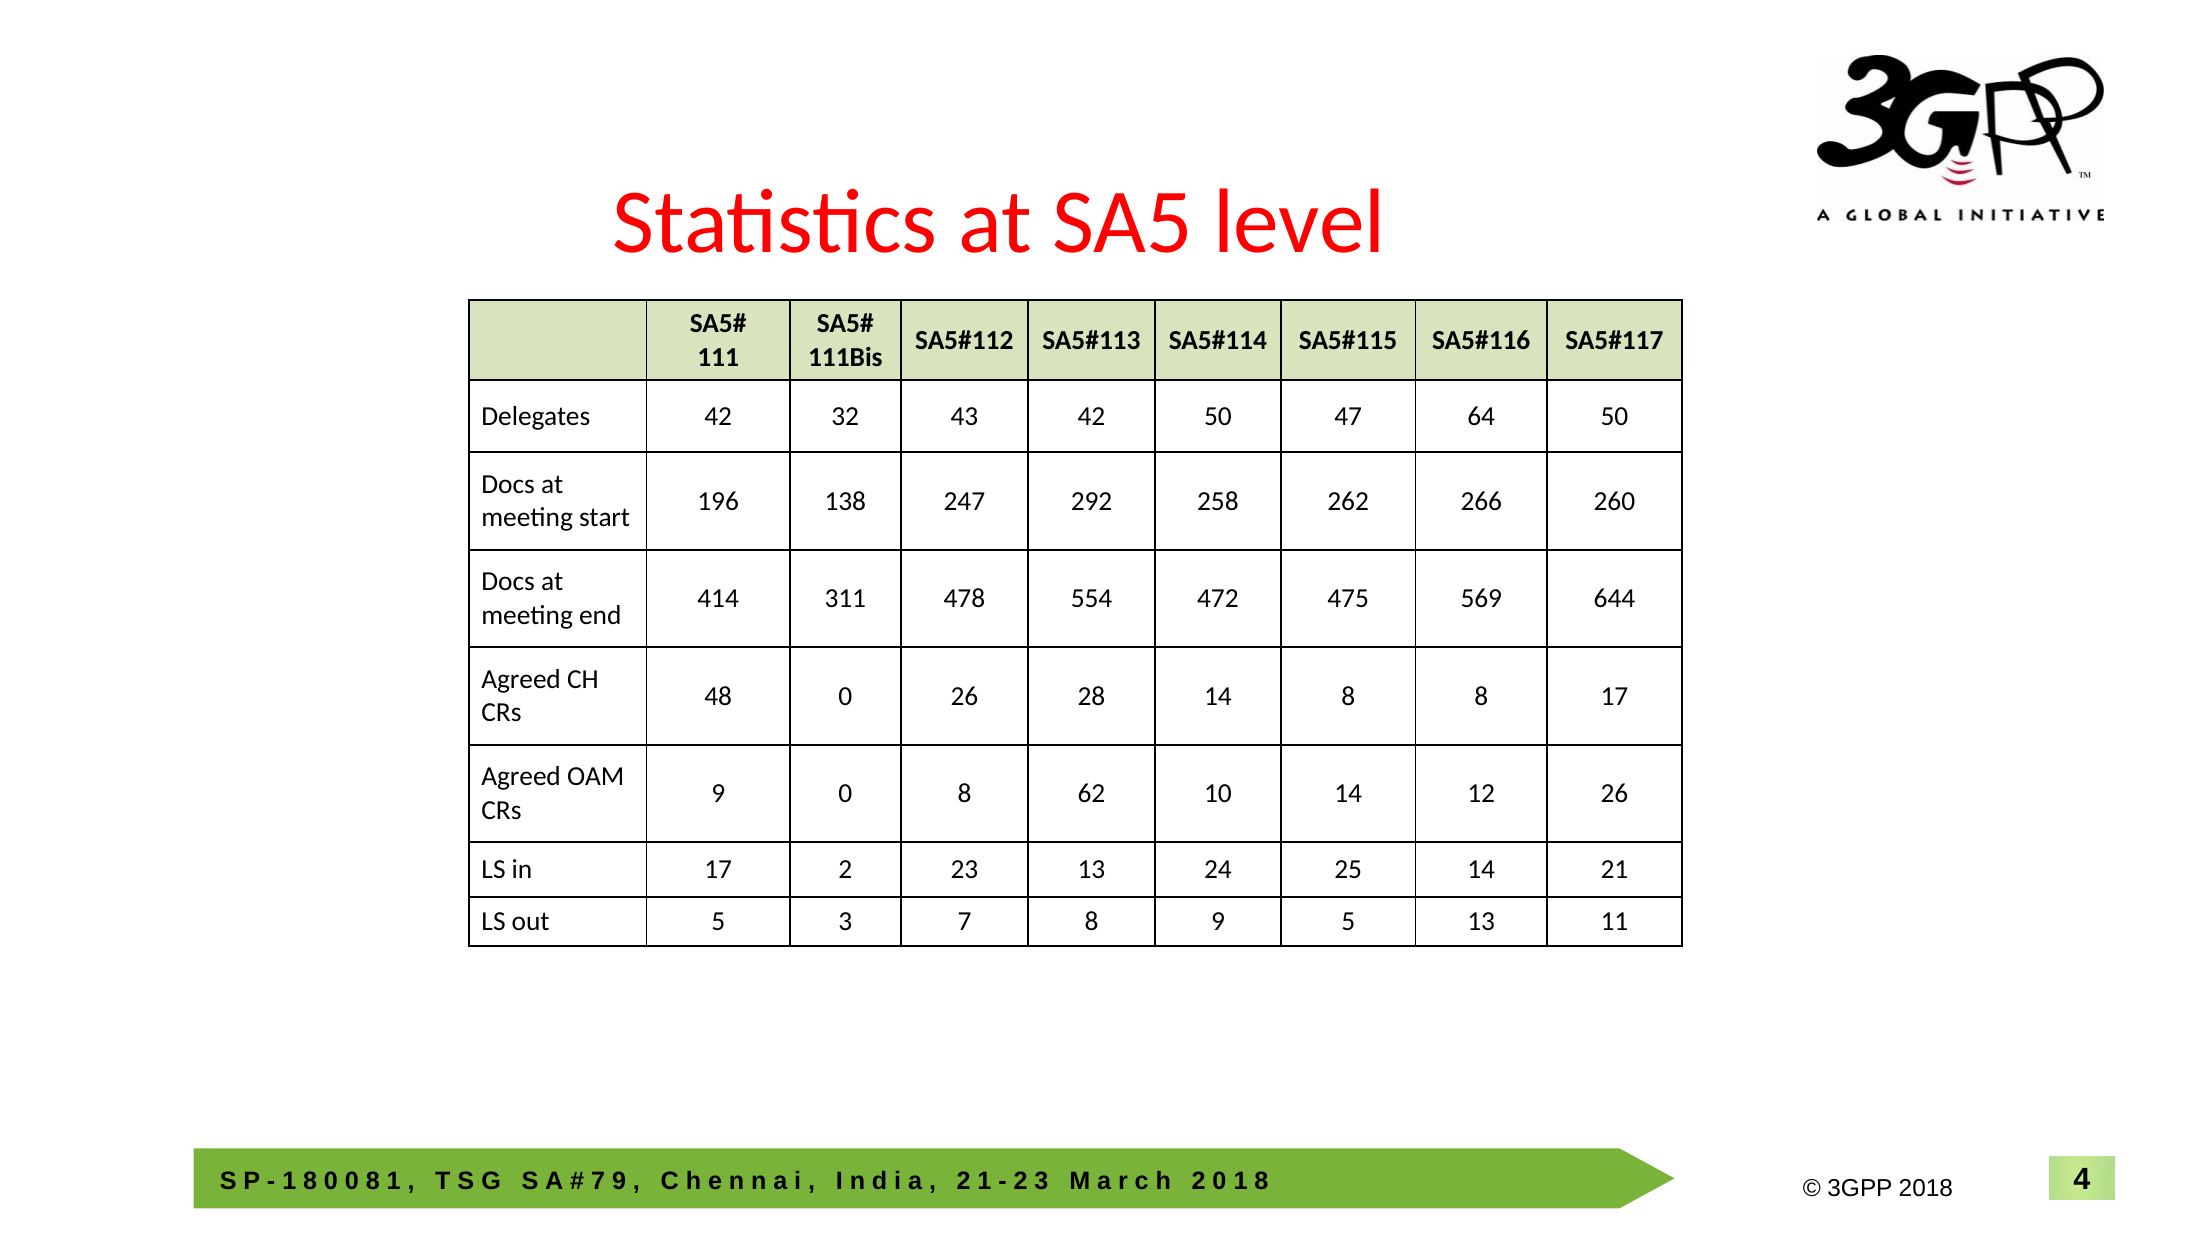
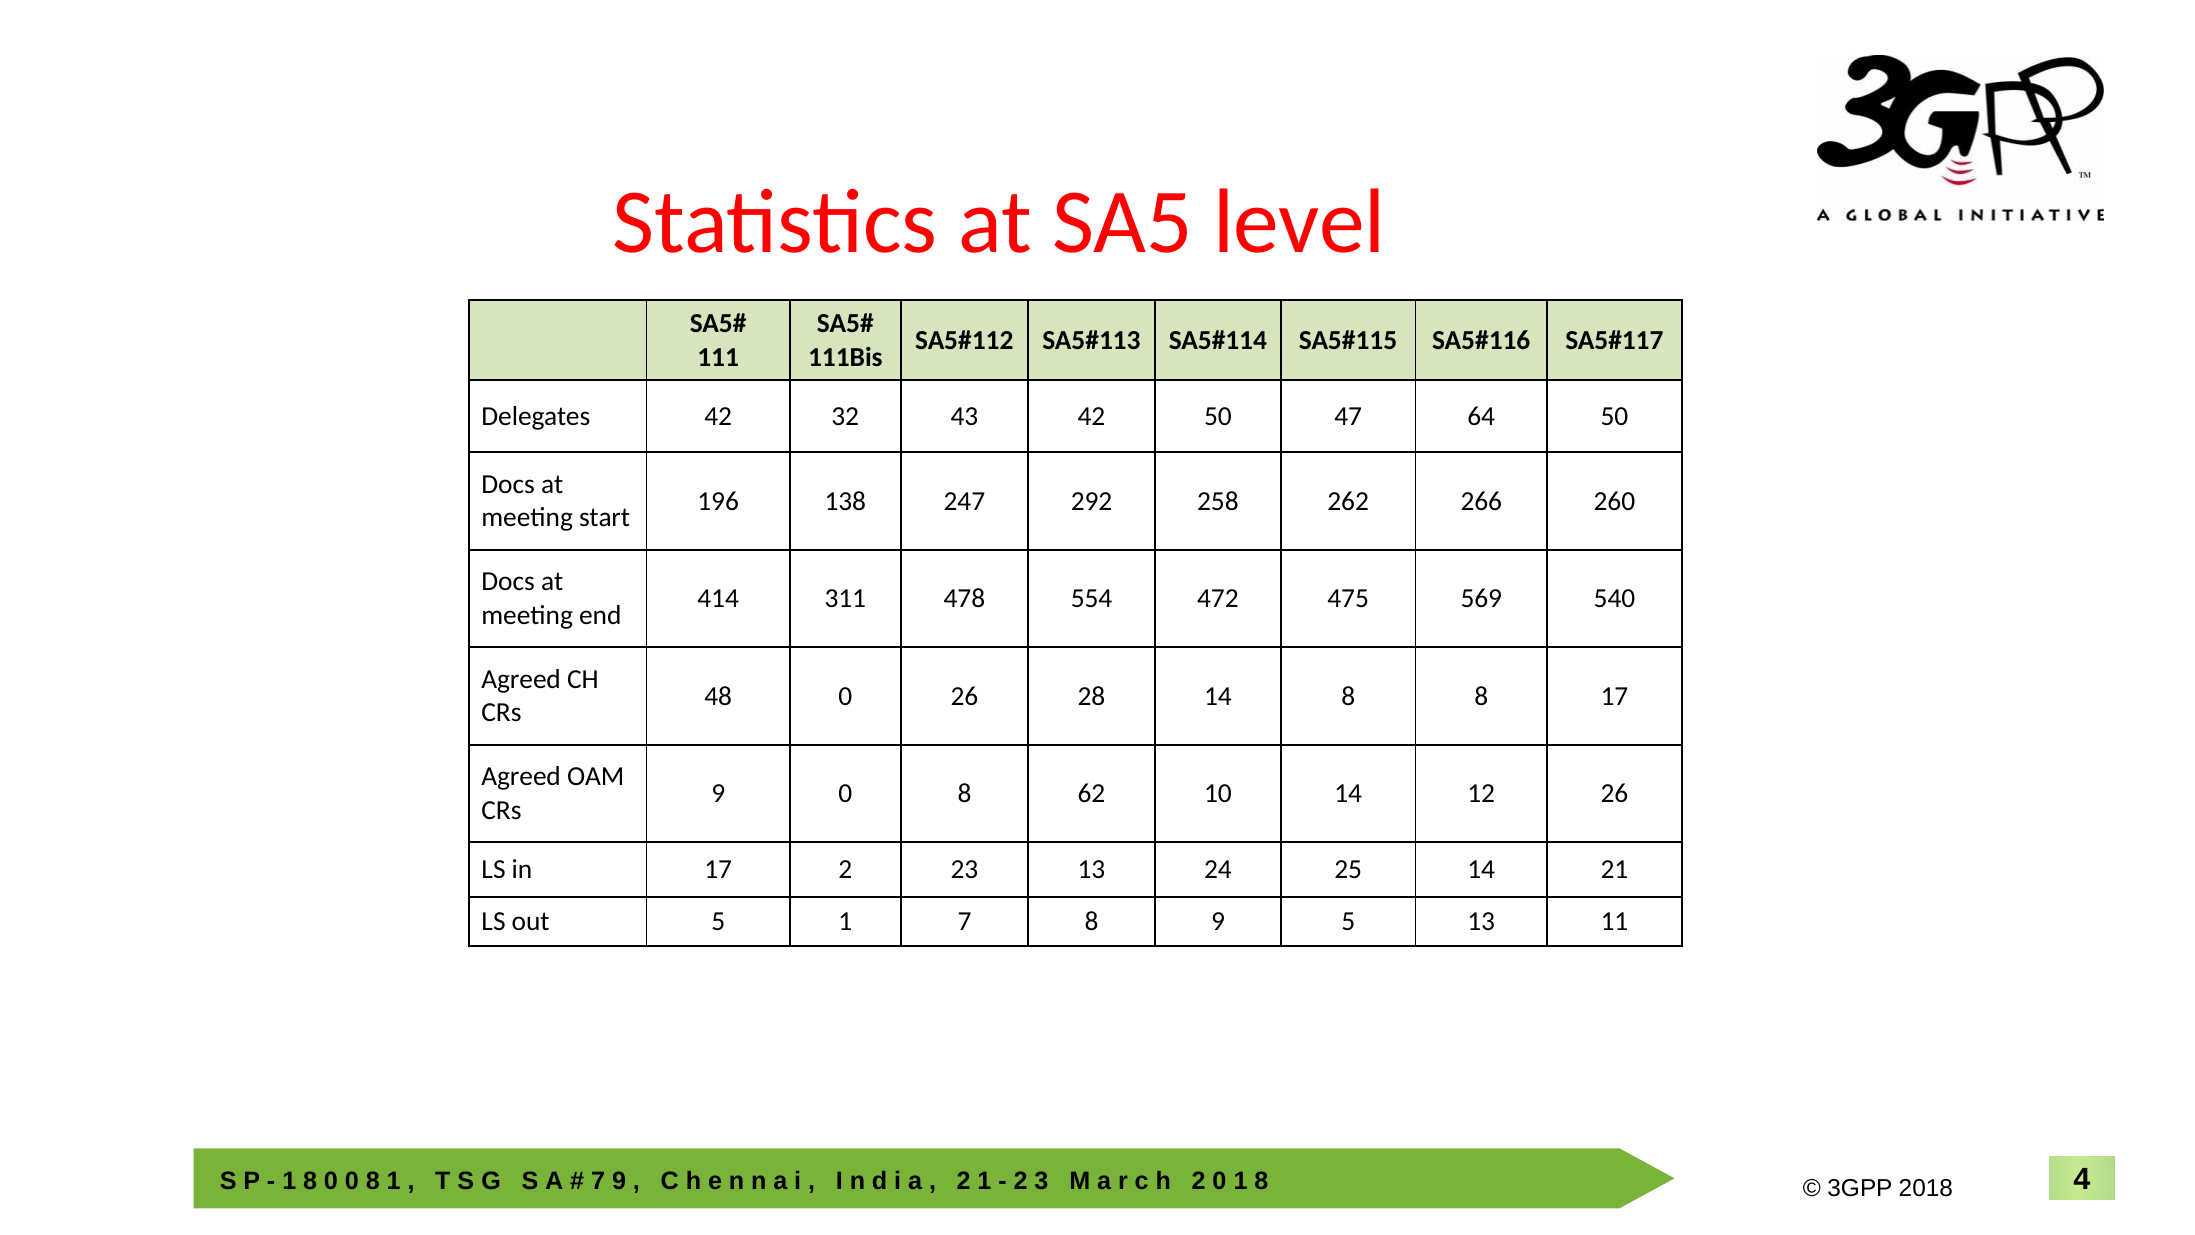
644: 644 -> 540 (1615, 599)
5 3: 3 -> 1 (845, 922)
